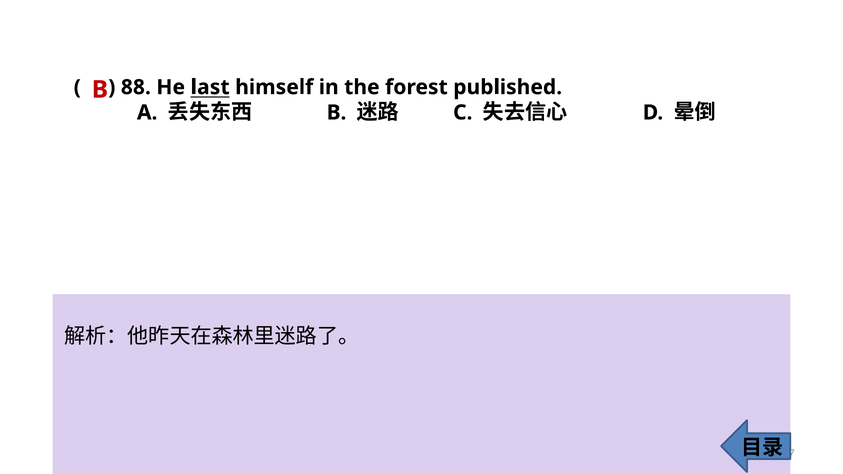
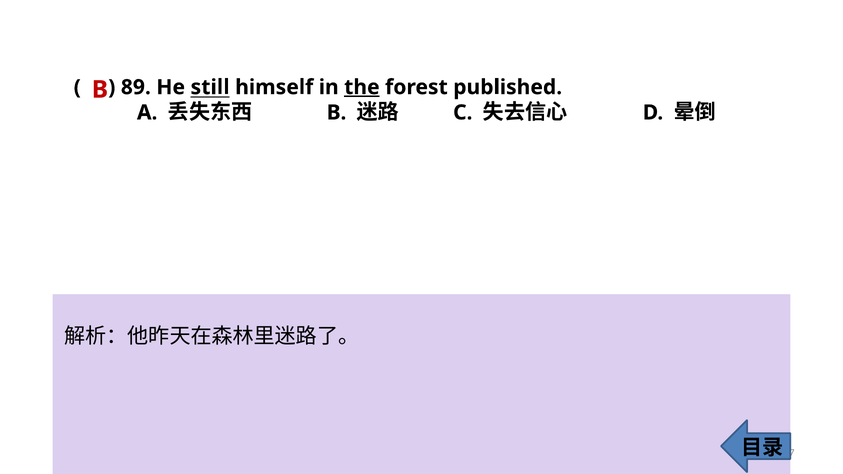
88: 88 -> 89 (136, 87)
last: last -> still (210, 87)
the underline: none -> present (362, 87)
